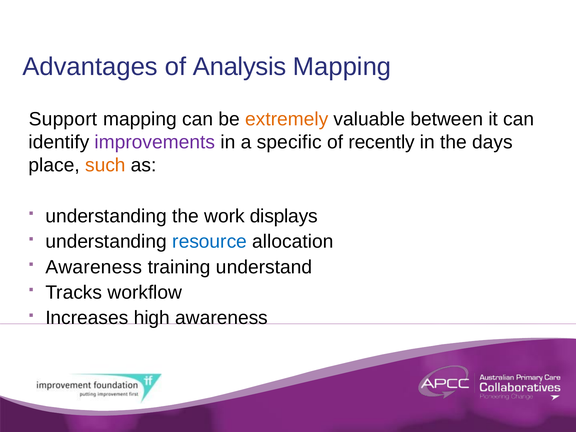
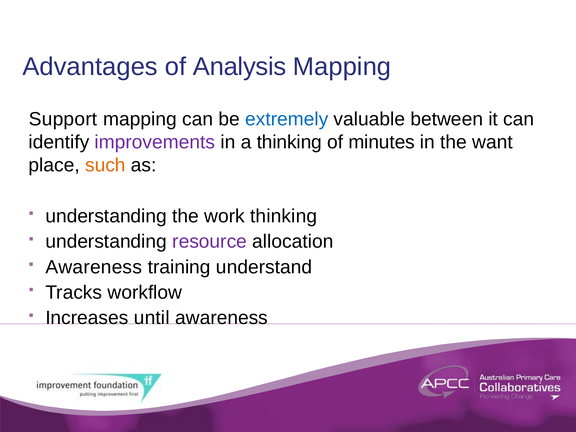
extremely colour: orange -> blue (287, 119)
a specific: specific -> thinking (289, 142)
recently: recently -> minutes (382, 142)
days: days -> want (492, 142)
work displays: displays -> thinking (284, 216)
resource colour: blue -> purple (210, 242)
high: high -> until (152, 318)
